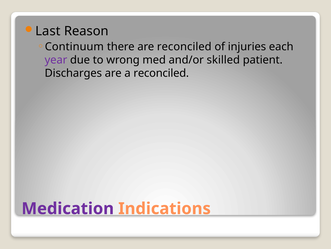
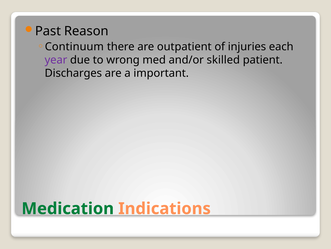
Last: Last -> Past (48, 31)
are reconciled: reconciled -> outpatient (184, 47)
a reconciled: reconciled -> important (161, 73)
Medication colour: purple -> green (68, 208)
